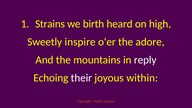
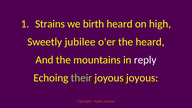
inspire: inspire -> jubilee (80, 42)
the adore: adore -> heard (150, 42)
their colour: white -> light green (81, 78)
joyous within: within -> joyous (142, 78)
